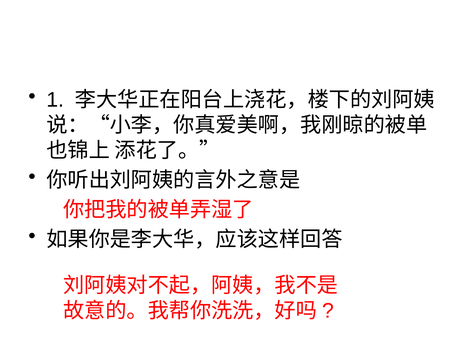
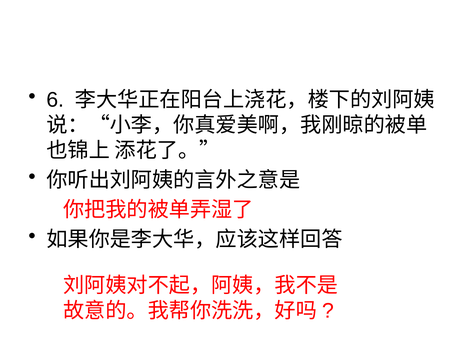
1: 1 -> 6 (55, 100)
